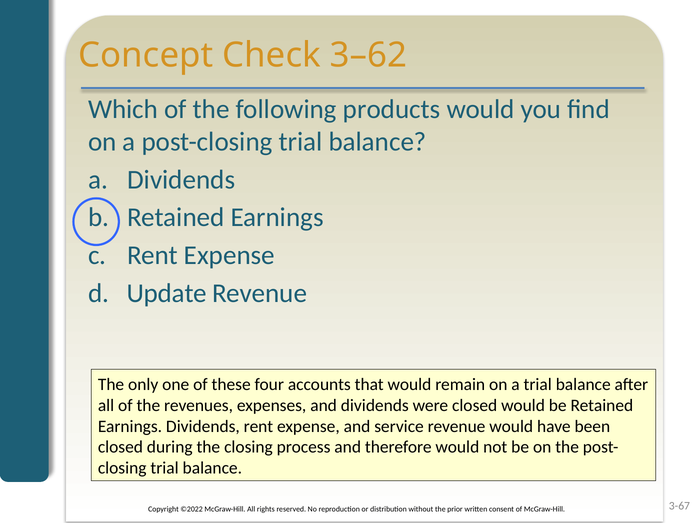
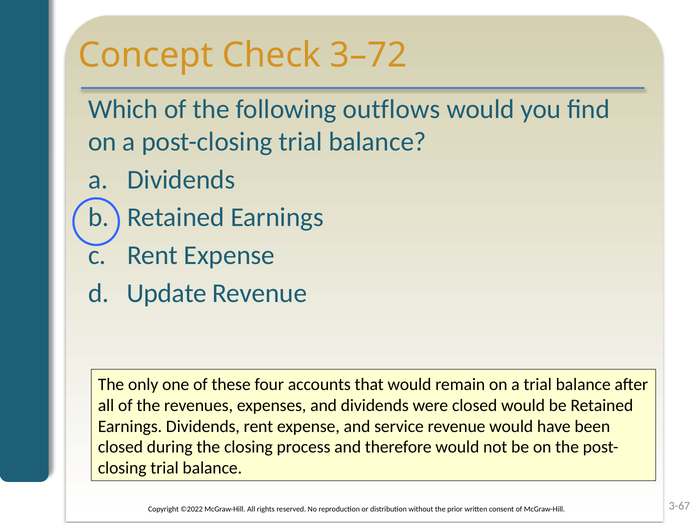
3–62: 3–62 -> 3–72 (368, 55)
products: products -> outflows (392, 109)
